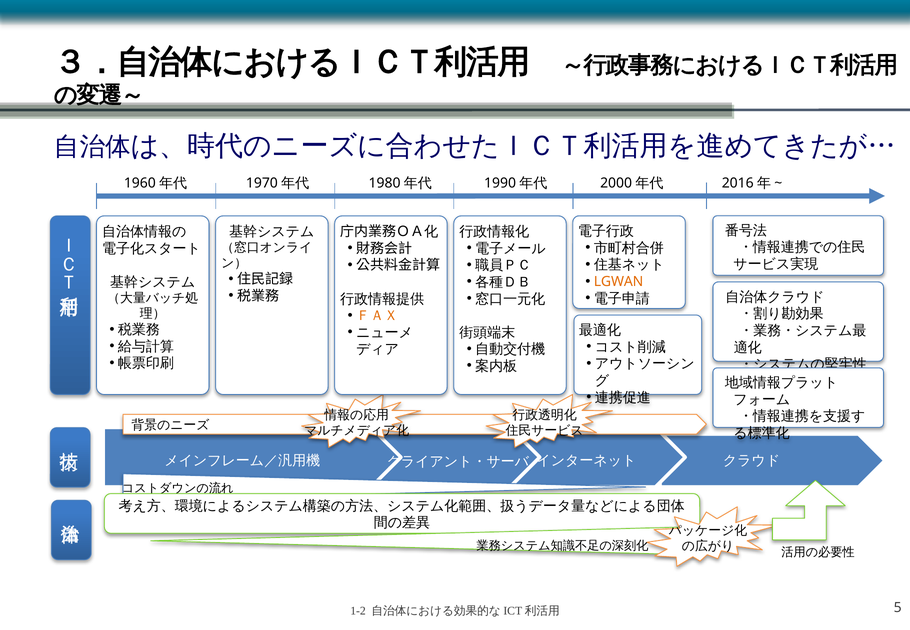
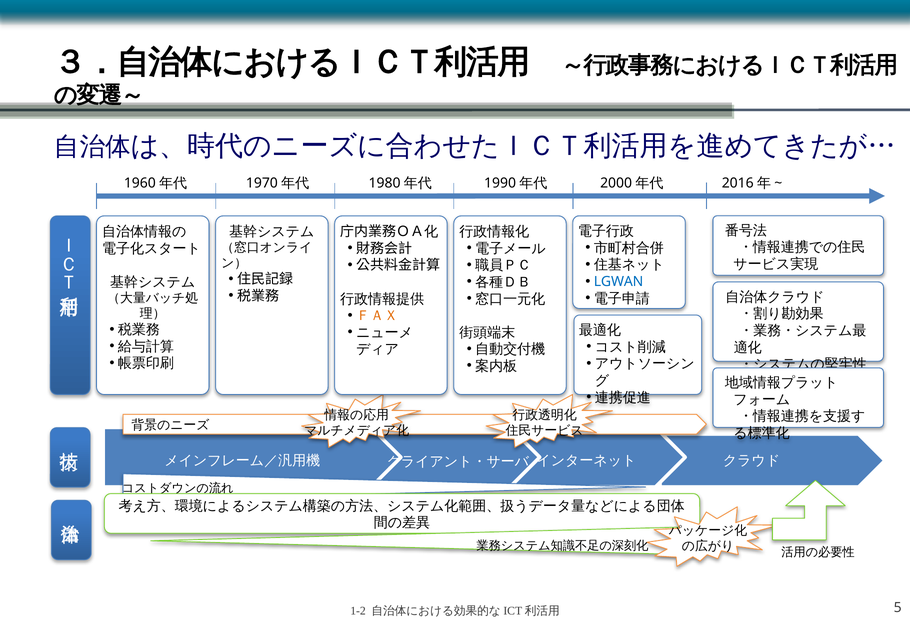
LGWAN colour: orange -> blue (619, 282)
